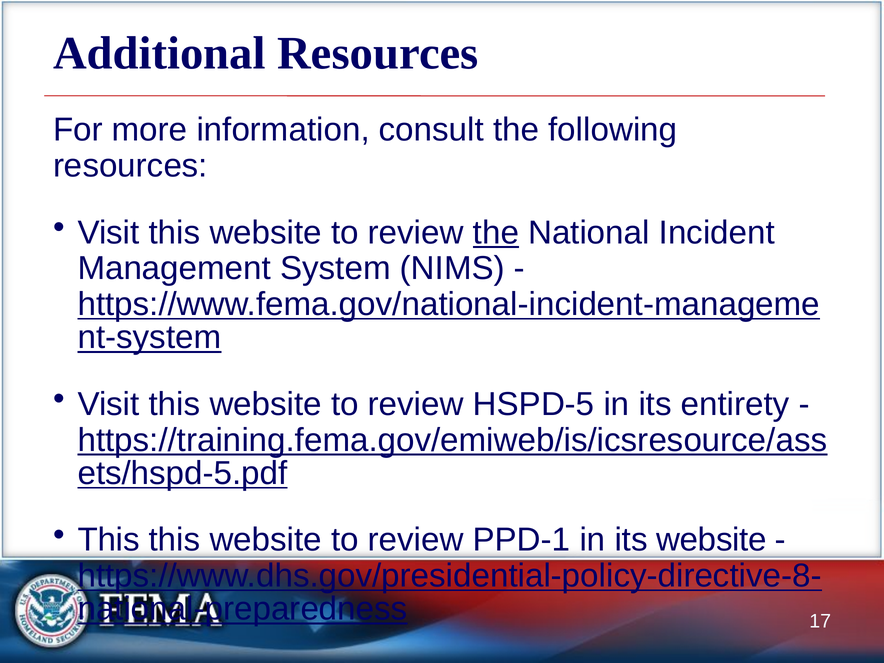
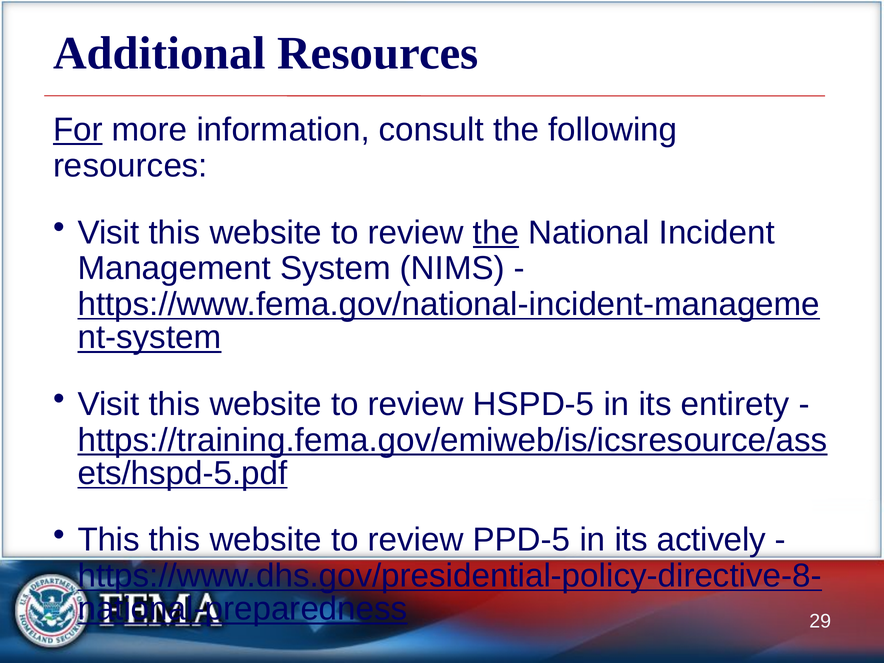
For underline: none -> present (78, 130)
PPD-1: PPD-1 -> PPD-5 (522, 540)
its website: website -> actively (711, 540)
17: 17 -> 29 (820, 621)
